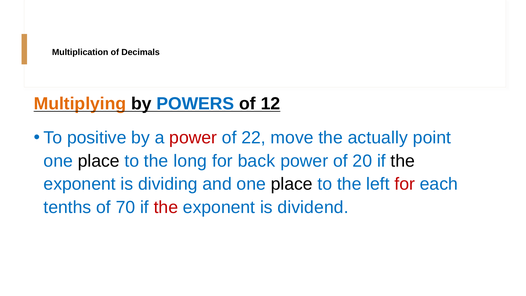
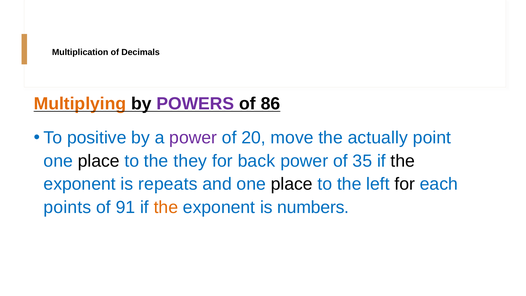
POWERS colour: blue -> purple (195, 104)
12: 12 -> 86 (270, 104)
power colour: red -> purple (193, 138)
22: 22 -> 20 (254, 138)
long: long -> they (190, 161)
20: 20 -> 35 (362, 161)
dividing: dividing -> repeats (168, 184)
for colour: red -> black (405, 184)
tenths: tenths -> points (67, 207)
70: 70 -> 91 (125, 207)
the colour: red -> orange (166, 207)
dividend: dividend -> numbers (313, 207)
